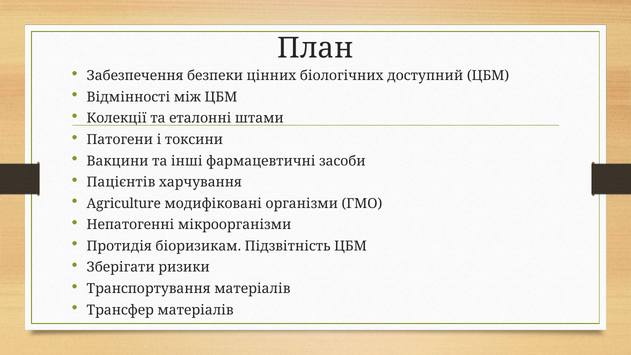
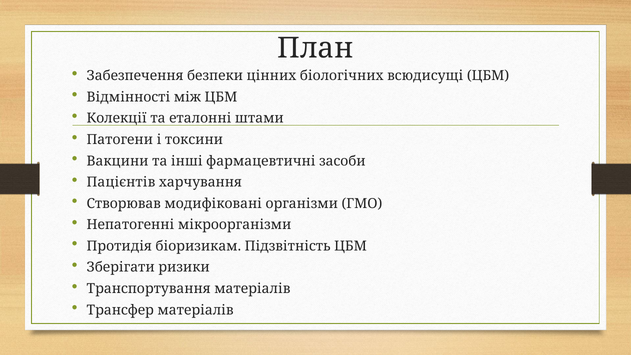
доступний: доступний -> всюдисущі (425, 76)
Agriculture: Agriculture -> Створював (124, 204)
